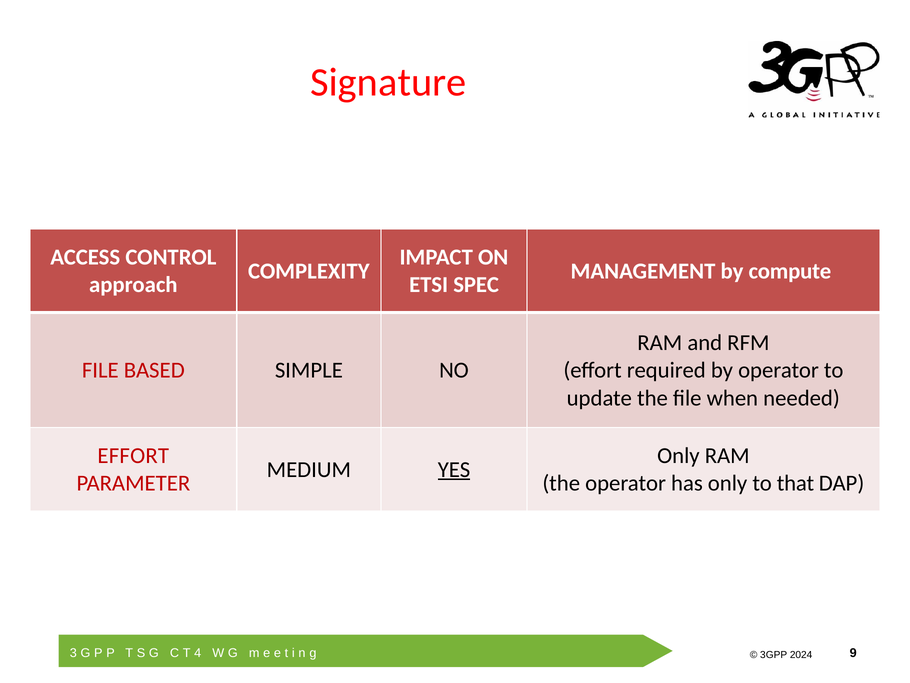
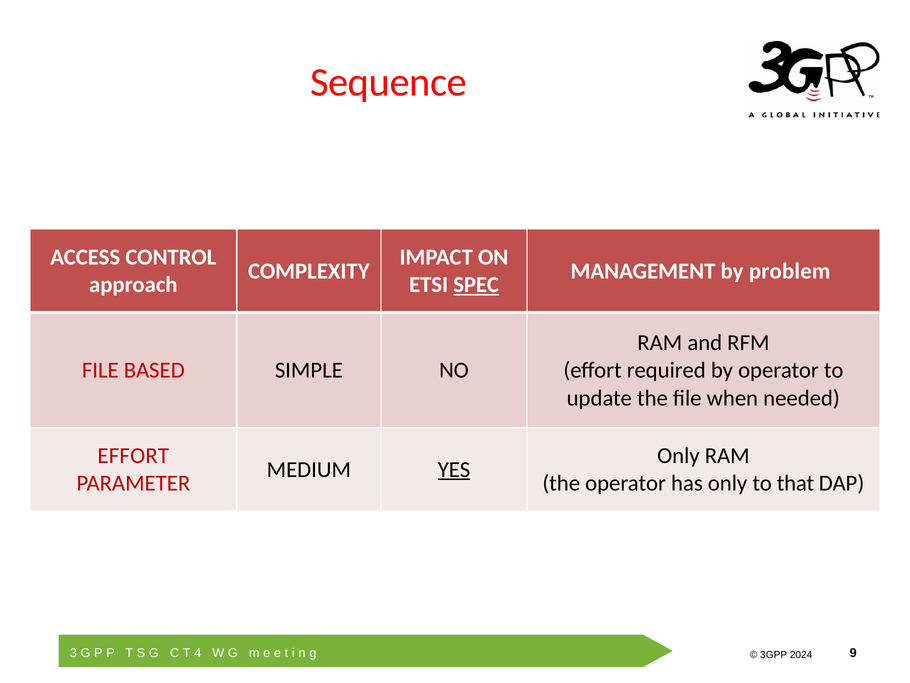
Signature: Signature -> Sequence (388, 82)
compute: compute -> problem (790, 271)
SPEC underline: none -> present (476, 285)
